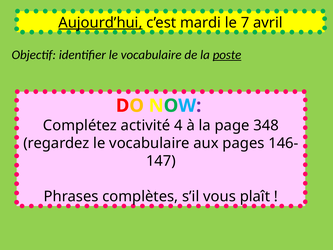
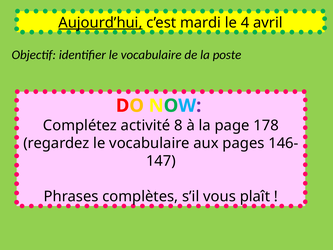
7: 7 -> 4 (245, 23)
poste underline: present -> none (227, 55)
4: 4 -> 8 (178, 125)
348: 348 -> 178 (266, 125)
